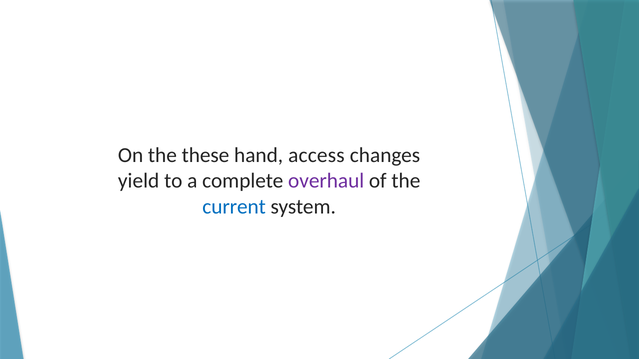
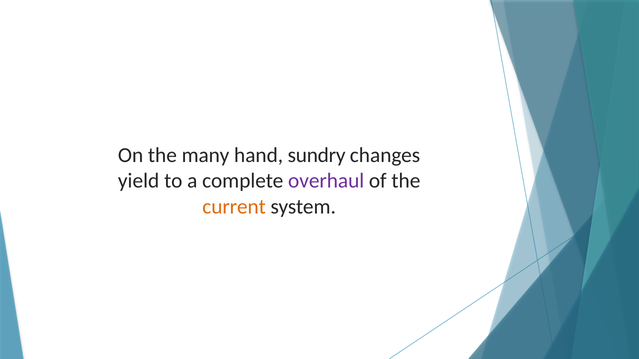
these: these -> many (206, 156)
access: access -> sundry (317, 156)
current colour: blue -> orange (234, 207)
